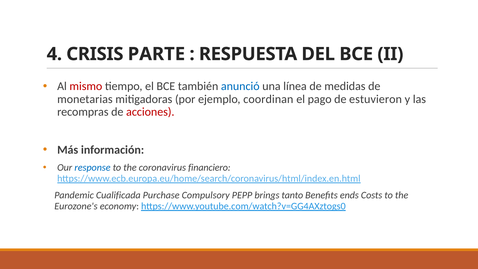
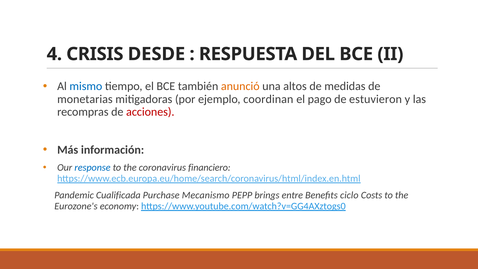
PARTE: PARTE -> DESDE (156, 54)
mismo colour: red -> blue (86, 86)
anunció colour: blue -> orange (240, 86)
línea: línea -> altos (295, 86)
Compulsory: Compulsory -> Mecanismo (206, 195)
tanto: tanto -> entre (292, 195)
ends: ends -> ciclo (349, 195)
